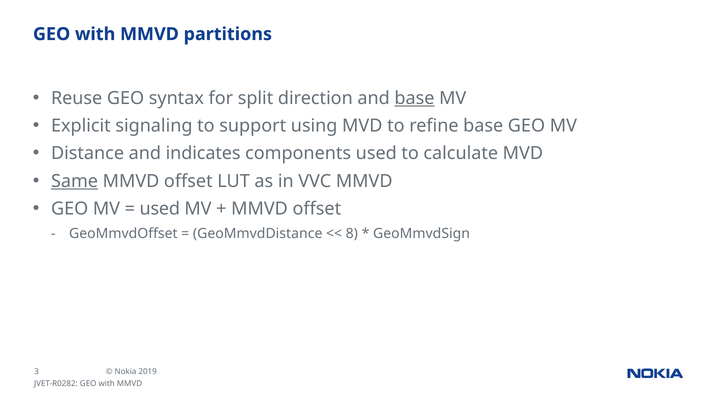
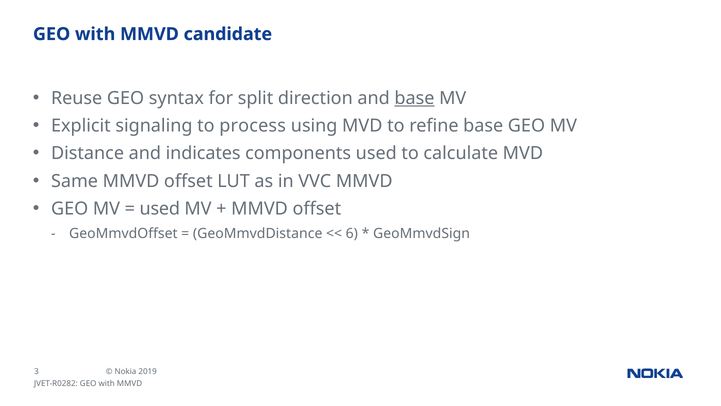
partitions: partitions -> candidate (228, 34)
support: support -> process (253, 126)
Same underline: present -> none (75, 181)
8: 8 -> 6 (352, 234)
